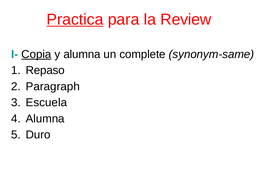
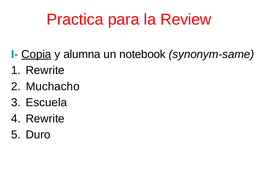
Practica underline: present -> none (75, 19)
complete: complete -> notebook (143, 54)
Repaso: Repaso -> Rewrite (45, 70)
Paragraph: Paragraph -> Muchacho (53, 86)
Alumna: Alumna -> Rewrite (45, 118)
